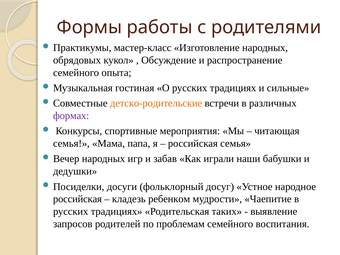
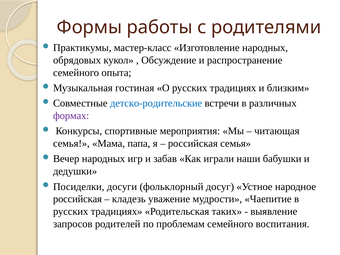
сильные: сильные -> близким (288, 88)
детско-родительские colour: orange -> blue (156, 103)
ребенком: ребенком -> уважение (169, 199)
